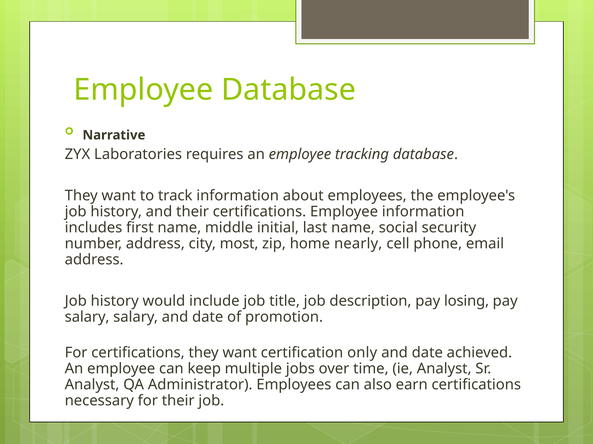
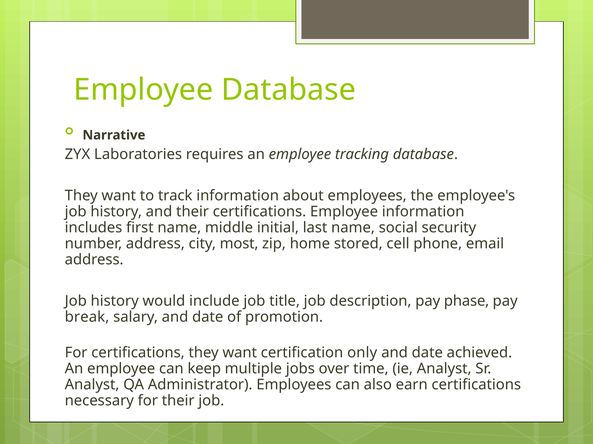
nearly: nearly -> stored (358, 244)
losing: losing -> phase (467, 301)
salary: salary -> break (87, 317)
